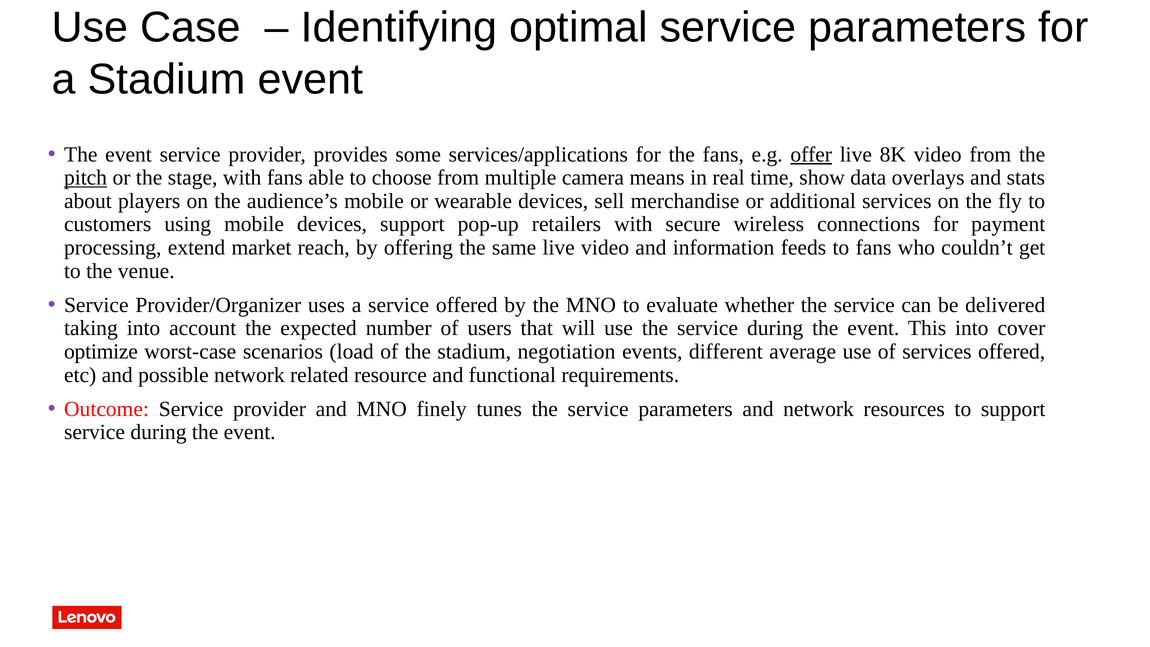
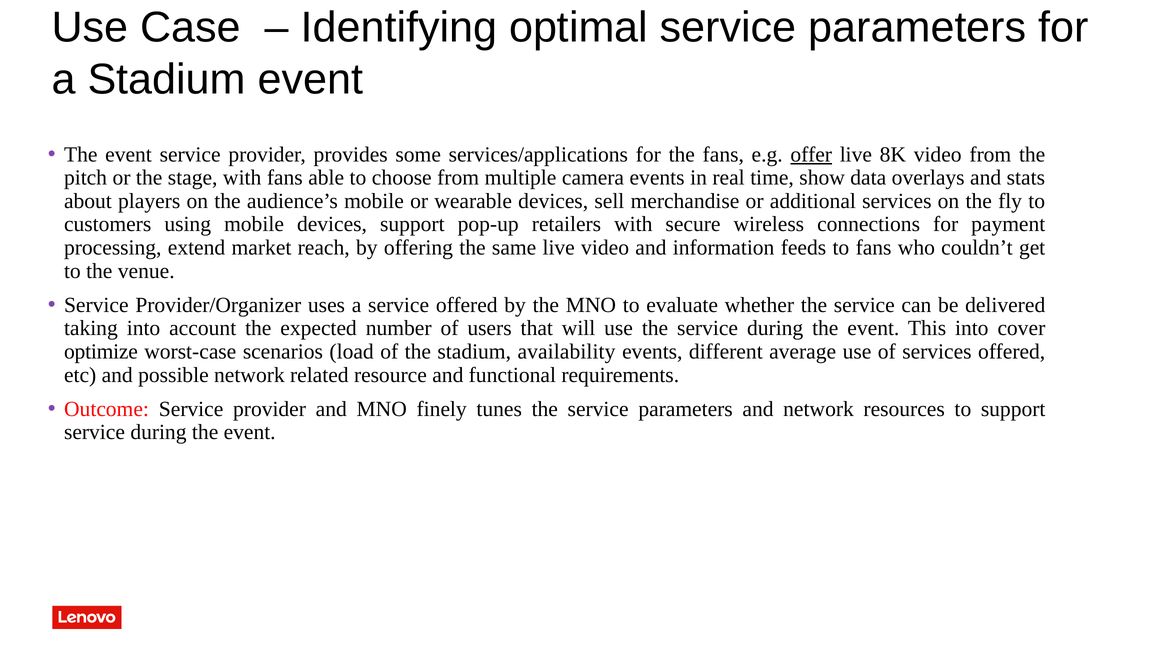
pitch underline: present -> none (86, 178)
camera means: means -> events (657, 178)
negotiation: negotiation -> availability (566, 352)
